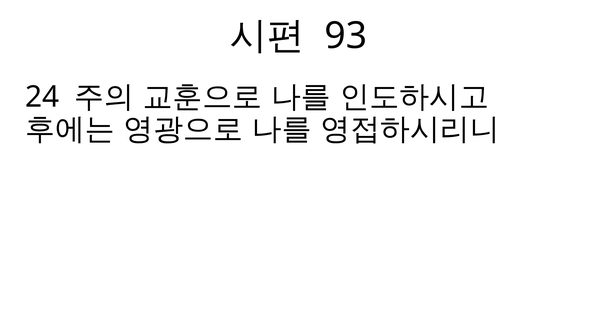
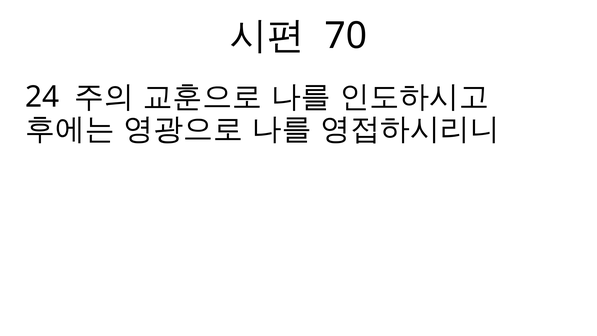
93: 93 -> 70 (346, 36)
